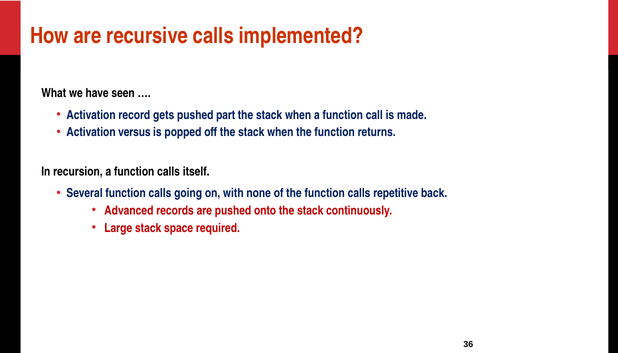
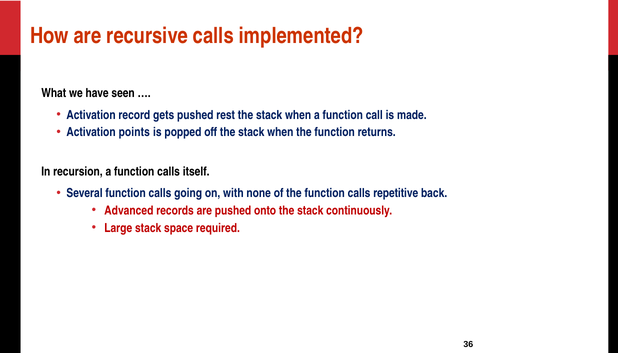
part: part -> rest (226, 115)
versus: versus -> points (134, 132)
